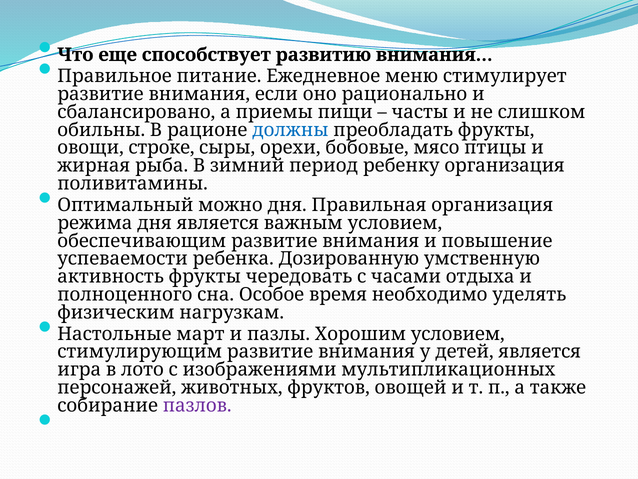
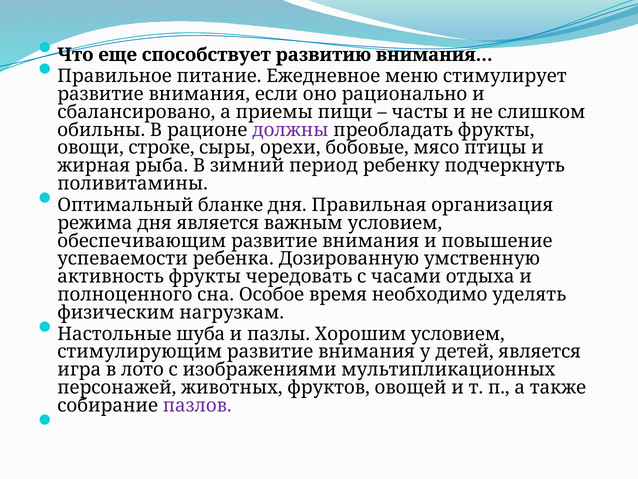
должны colour: blue -> purple (290, 130)
ребенку организация: организация -> подчеркнуть (505, 166)
можно: можно -> бланке (231, 205)
март: март -> шуба (201, 334)
